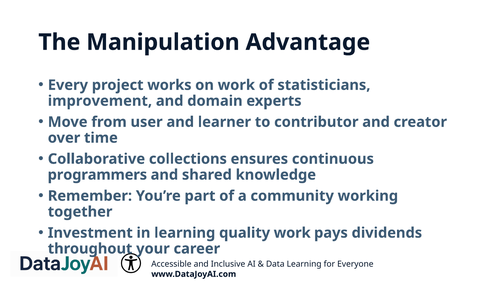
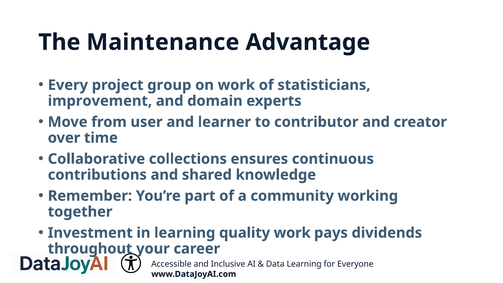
Manipulation: Manipulation -> Maintenance (163, 42)
works: works -> group (169, 85)
programmers: programmers -> contributions (97, 175)
